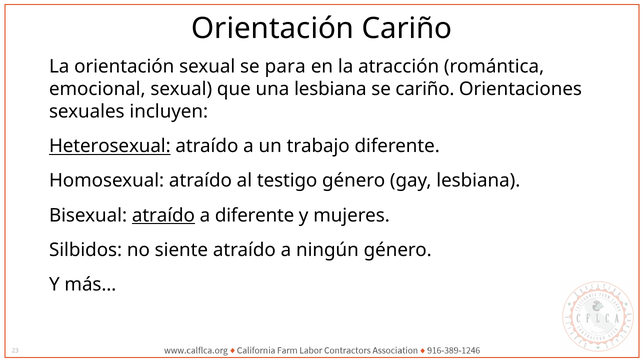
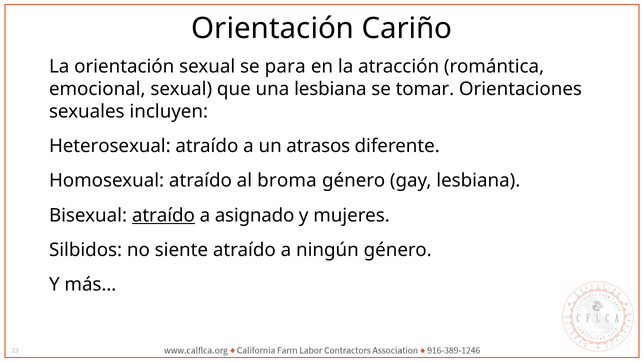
se cariño: cariño -> tomar (425, 89)
Heterosexual underline: present -> none (110, 146)
trabajo: trabajo -> atrasos (318, 146)
testigo: testigo -> broma (287, 181)
a diferente: diferente -> asignado (255, 215)
